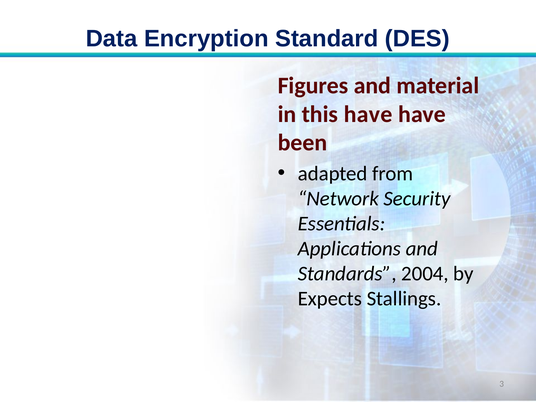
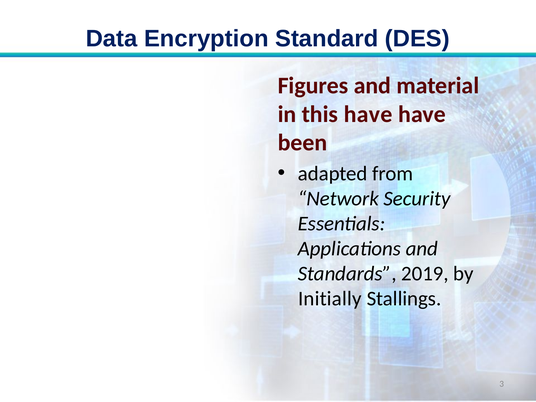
2004: 2004 -> 2019 (425, 274)
Expects: Expects -> Initially (330, 299)
